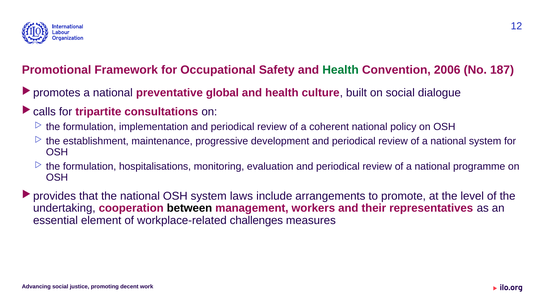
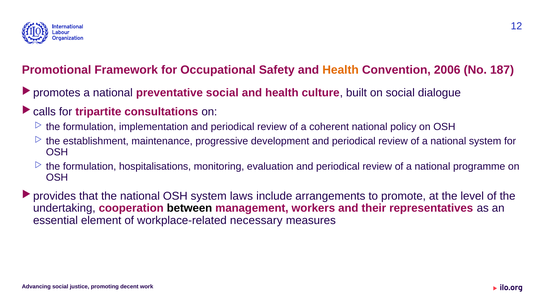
Health colour: green -> orange (341, 70)
preventative global: global -> social (222, 93)
challenges: challenges -> necessary (256, 220)
